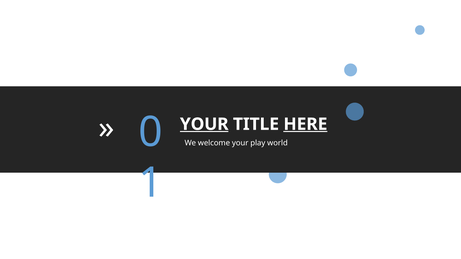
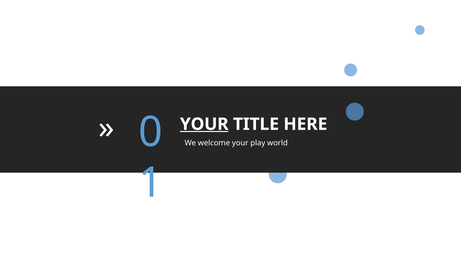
HERE underline: present -> none (305, 124)
